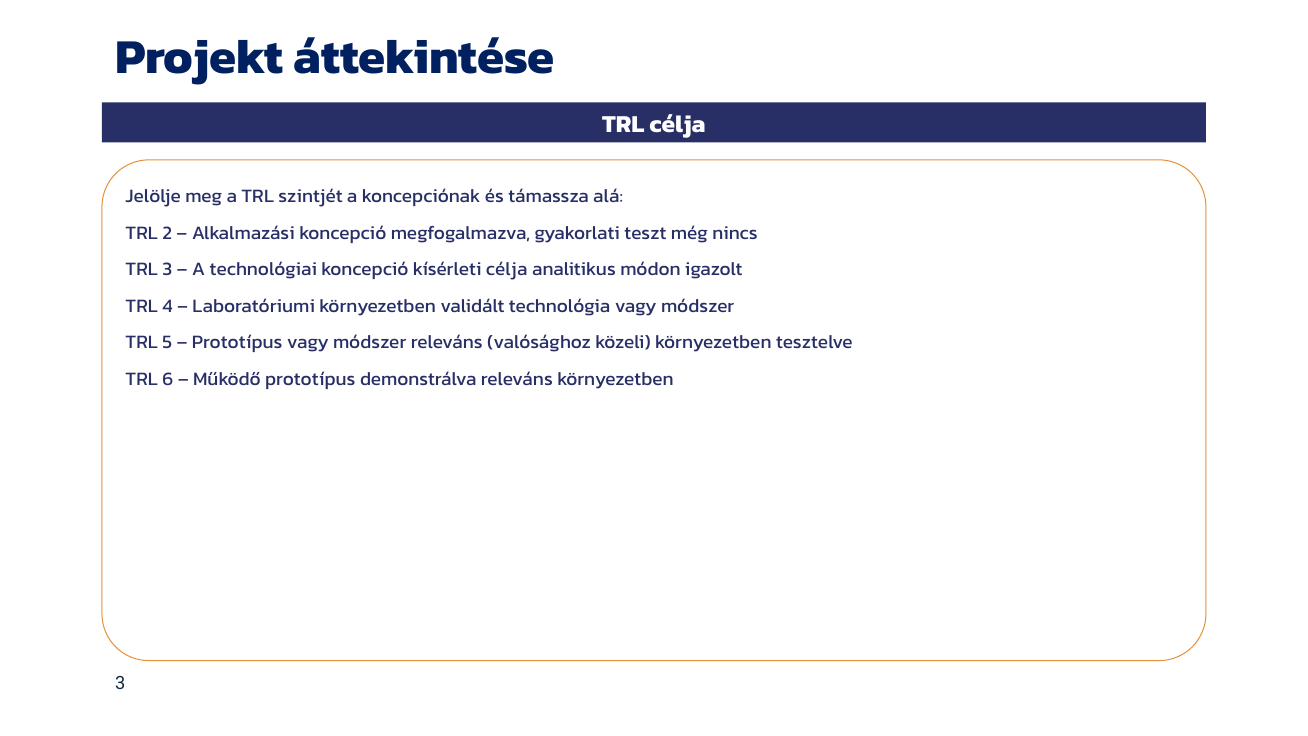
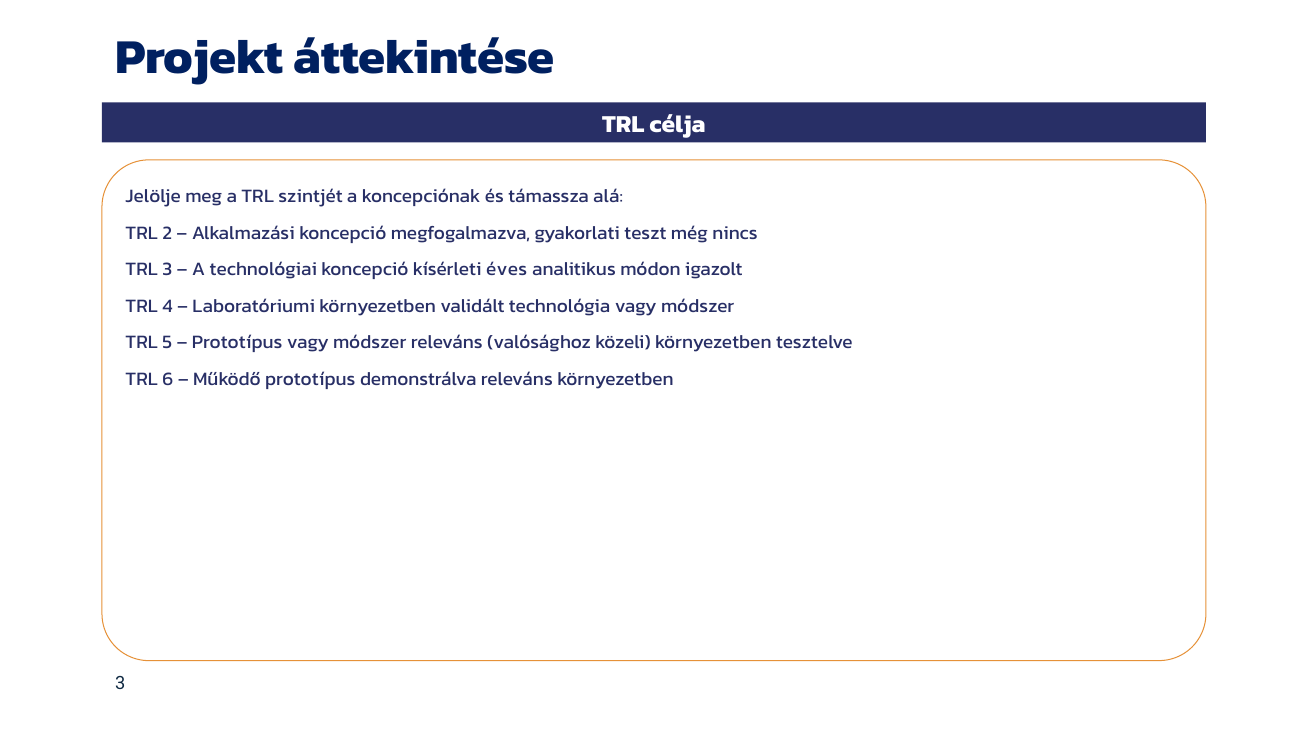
kísérleti célja: célja -> éves (507, 269)
